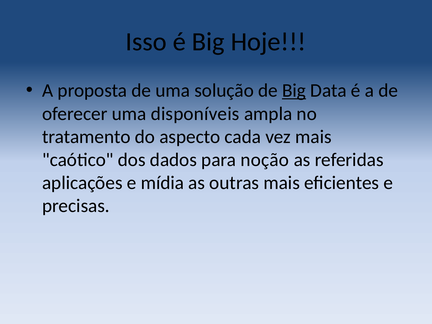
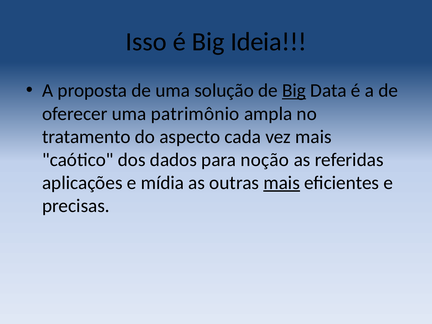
Hoje: Hoje -> Ideia (269, 42)
disponíveis: disponíveis -> patrimônio (195, 114)
mais underline: none -> present (282, 183)
